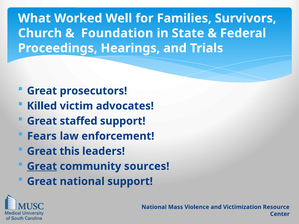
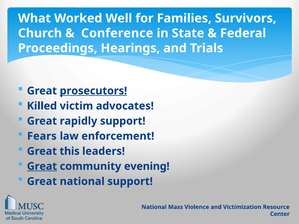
Foundation: Foundation -> Conference (117, 33)
prosecutors underline: none -> present (93, 91)
staffed: staffed -> rapidly (78, 121)
sources: sources -> evening (147, 166)
